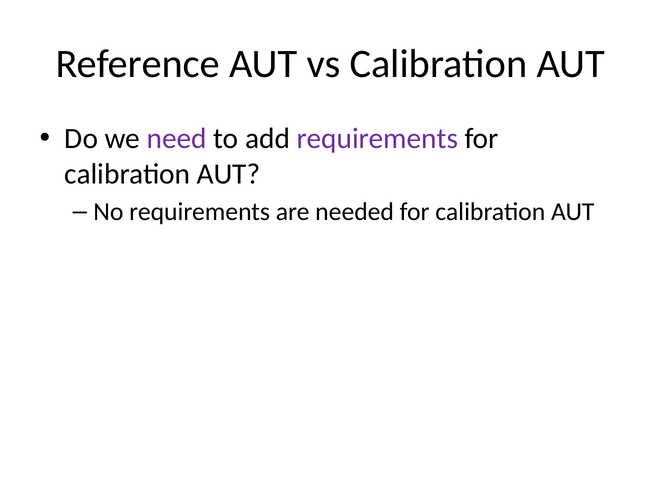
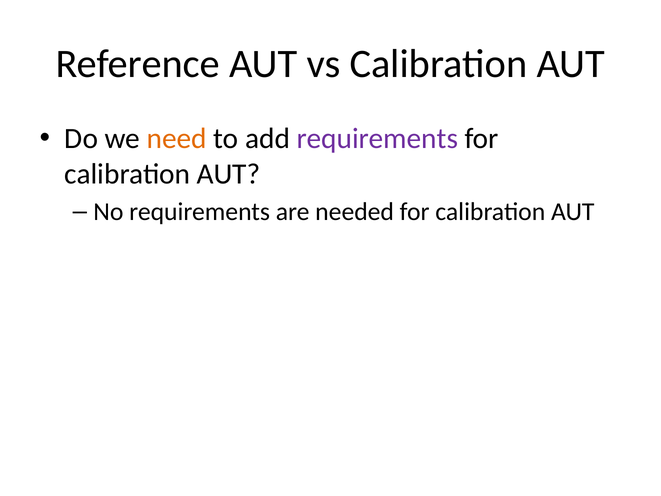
need colour: purple -> orange (177, 139)
